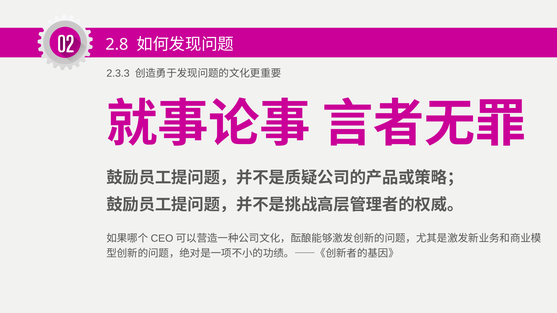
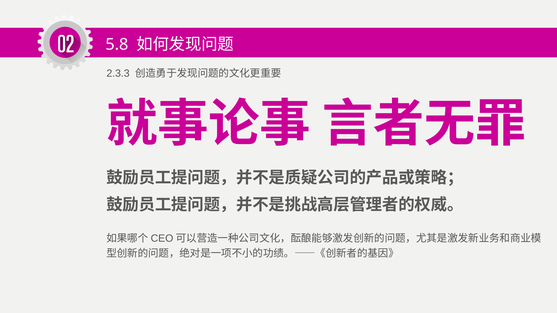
2.8: 2.8 -> 5.8 (117, 45)
